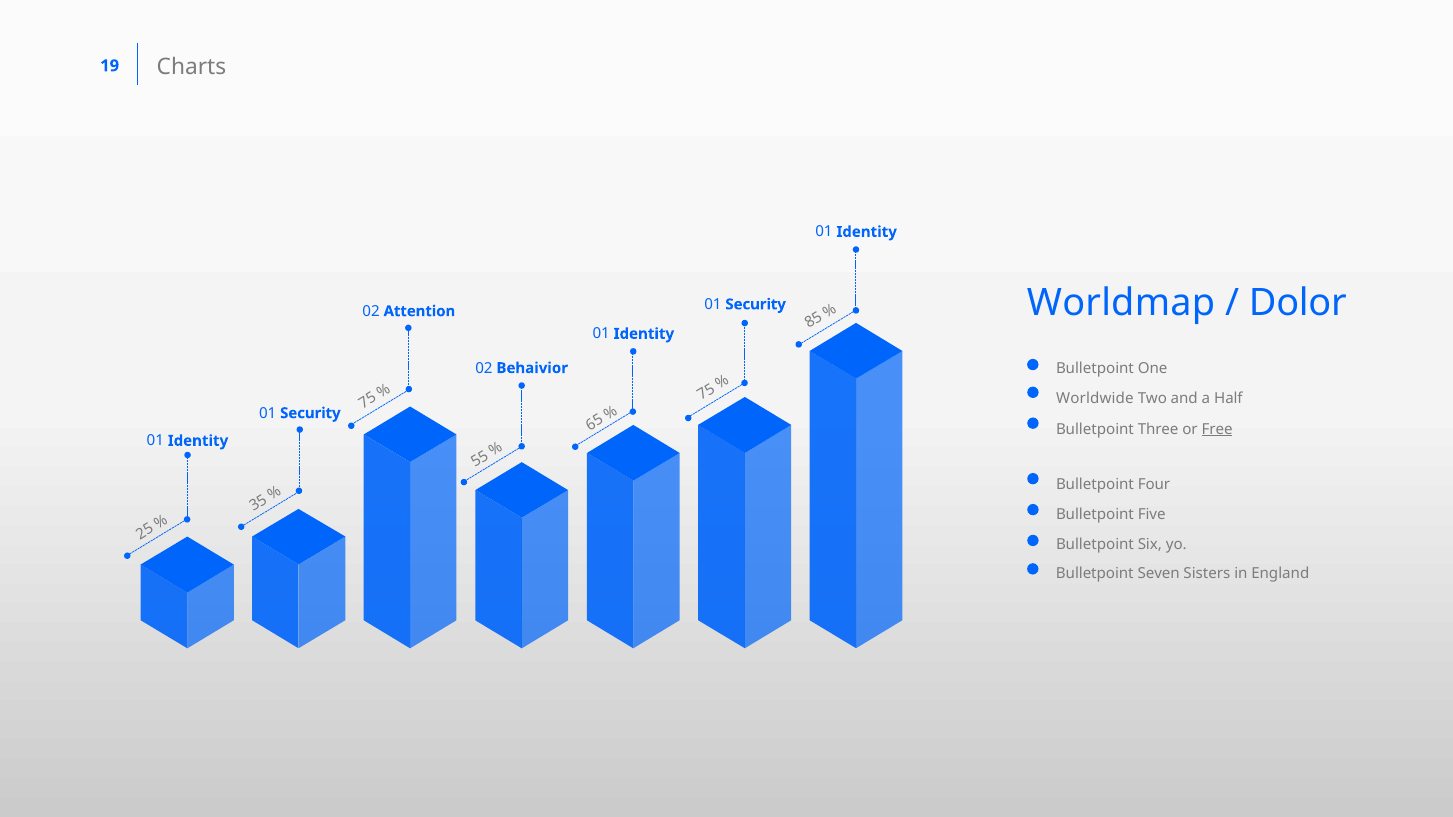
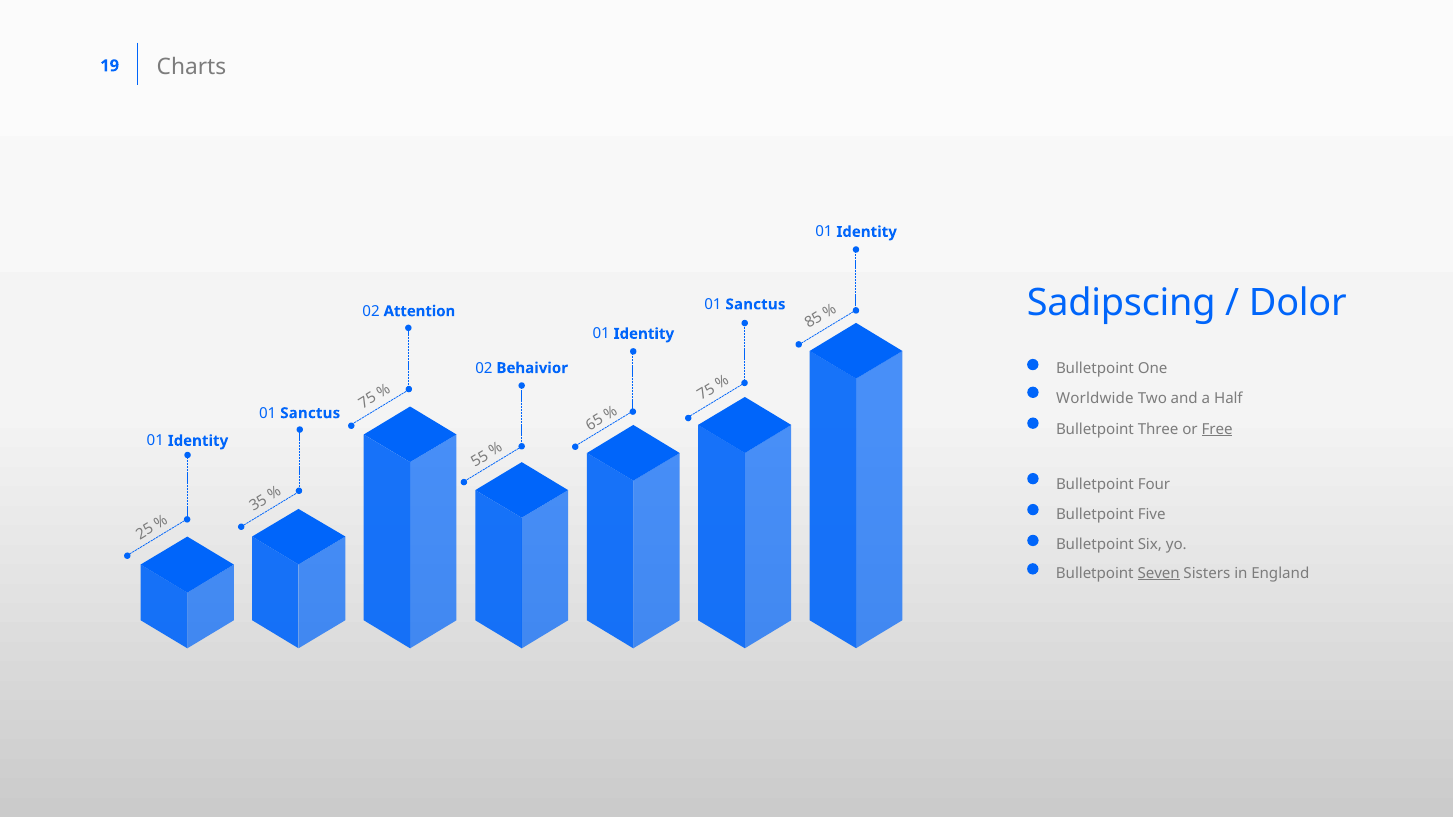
Worldmap: Worldmap -> Sadipscing (1121, 303)
Security: Security -> Sanctus (755, 304)
Security: Security -> Sanctus (310, 413)
Seven underline: none -> present (1159, 574)
